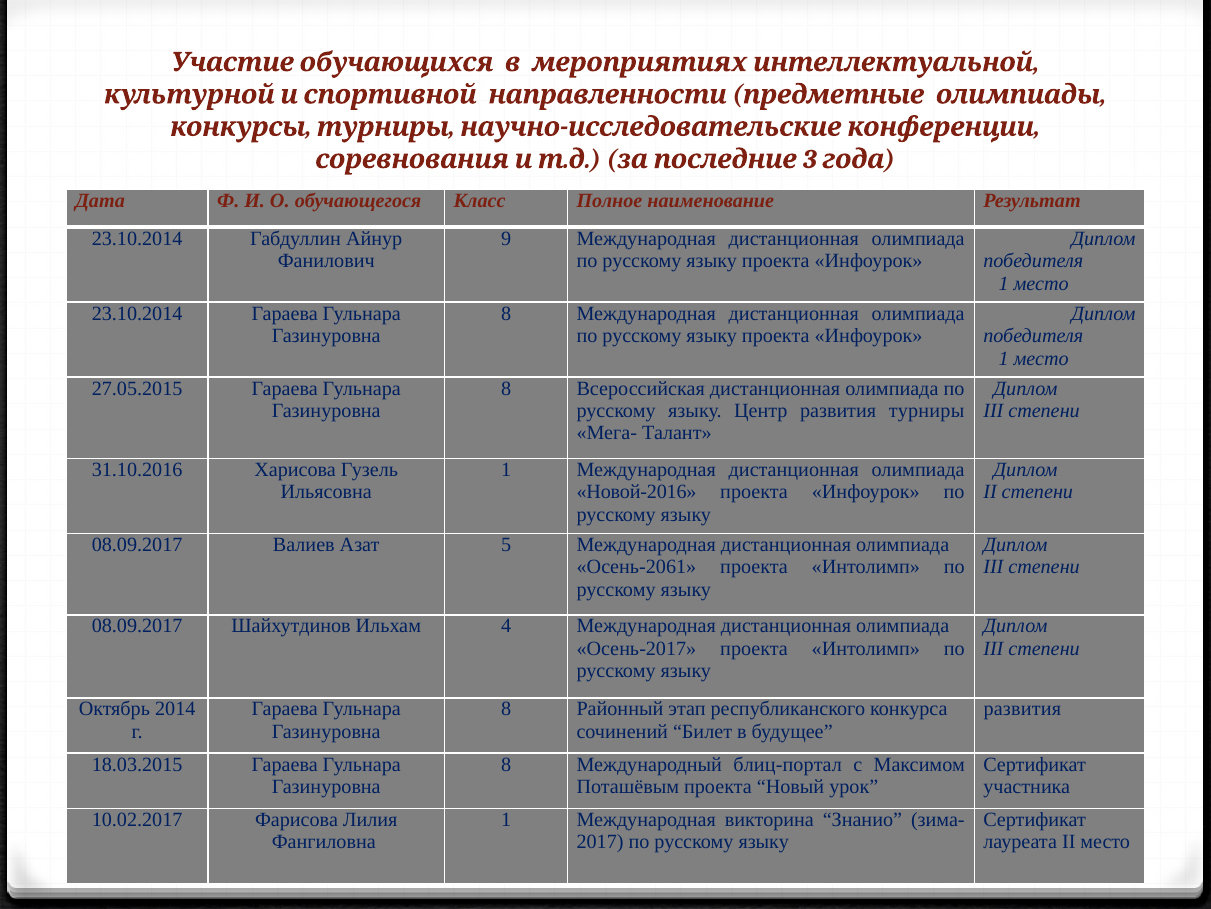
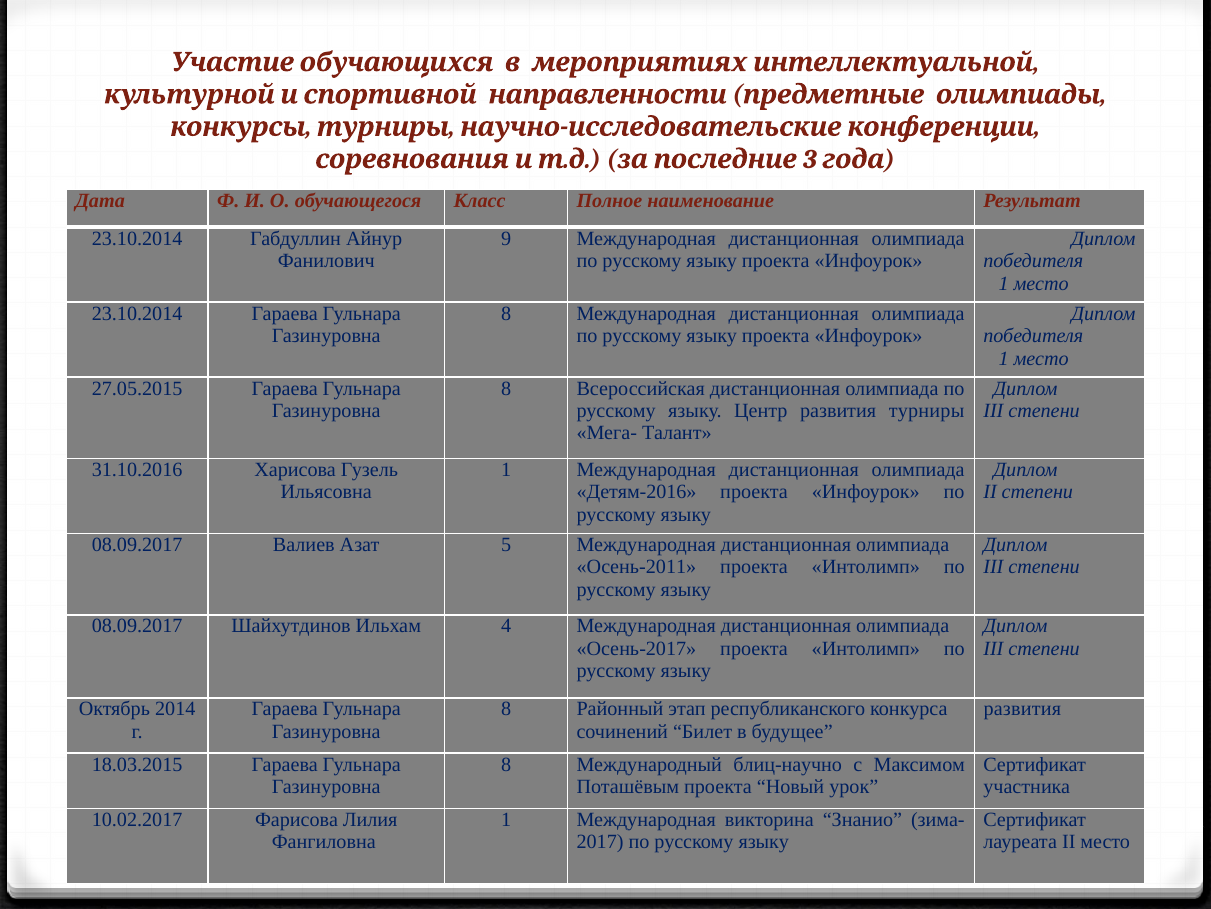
Новой-2016: Новой-2016 -> Детям-2016 (636, 492)
Осень-2061: Осень-2061 -> Осень-2011 (636, 567)
блиц-портал: блиц-портал -> блиц-научно (788, 764)
